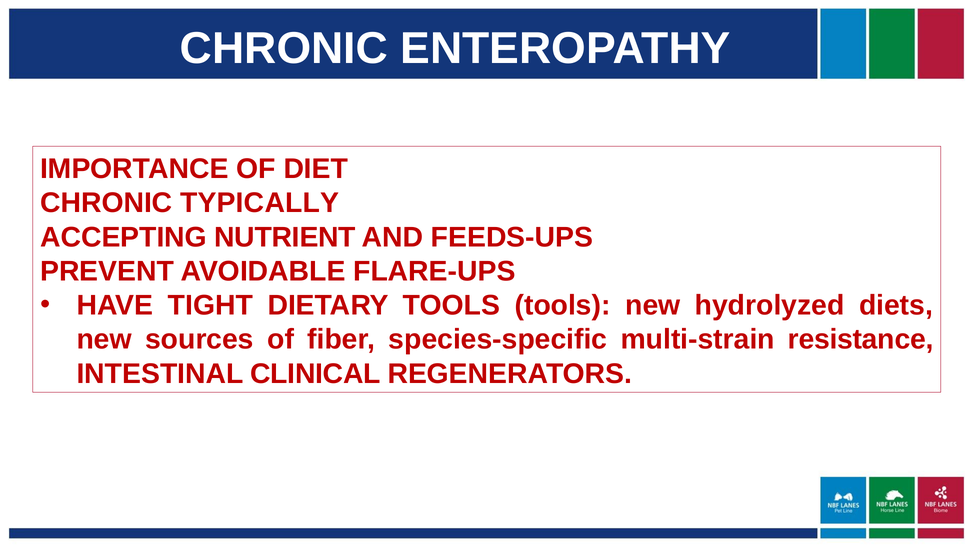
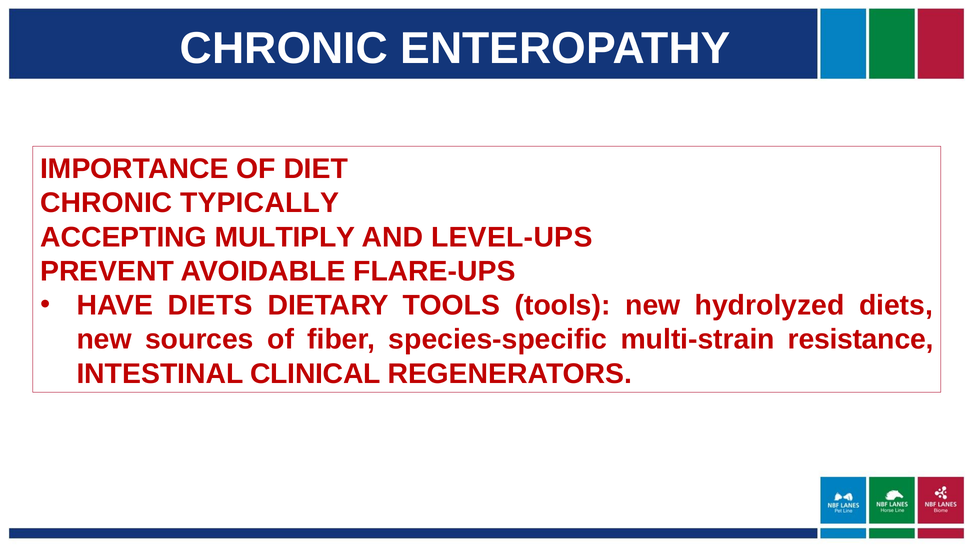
NUTRIENT: NUTRIENT -> MULTIPLY (285, 237)
FEEDS-UPS: FEEDS-UPS -> LEVEL-UPS (512, 237)
HAVE TIGHT: TIGHT -> DIETS (210, 305)
